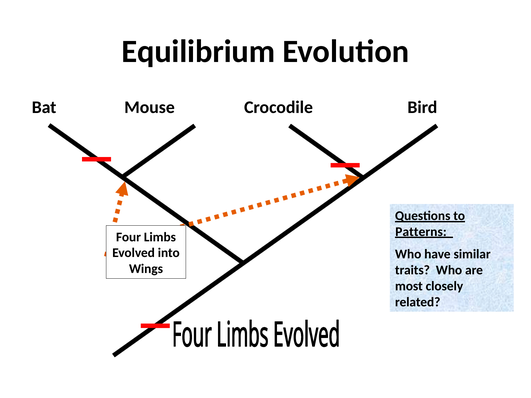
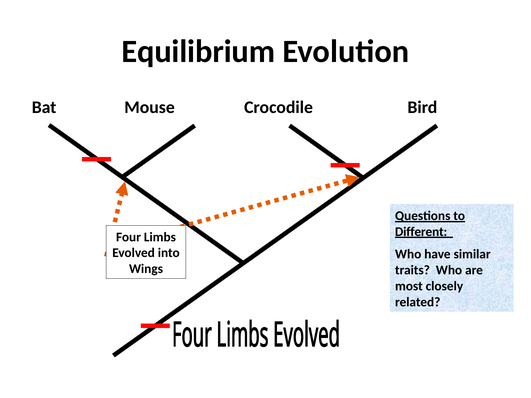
Patterns: Patterns -> Different (421, 232)
